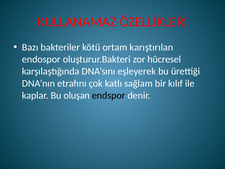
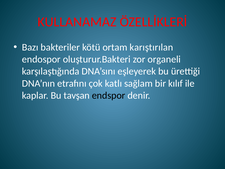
hücresel: hücresel -> organeli (164, 59)
oluşan: oluşan -> tavşan (77, 95)
